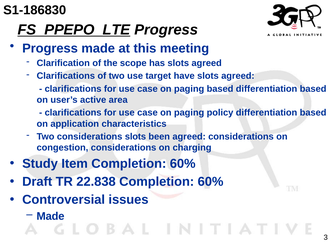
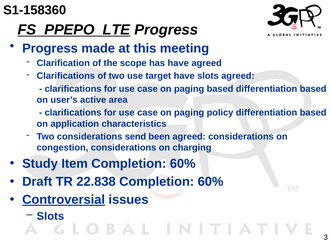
S1-186830: S1-186830 -> S1-158360 (35, 10)
has slots: slots -> have (178, 63)
considerations slots: slots -> send (135, 137)
Controversial underline: none -> present (64, 200)
Made: Made -> Slots (50, 216)
